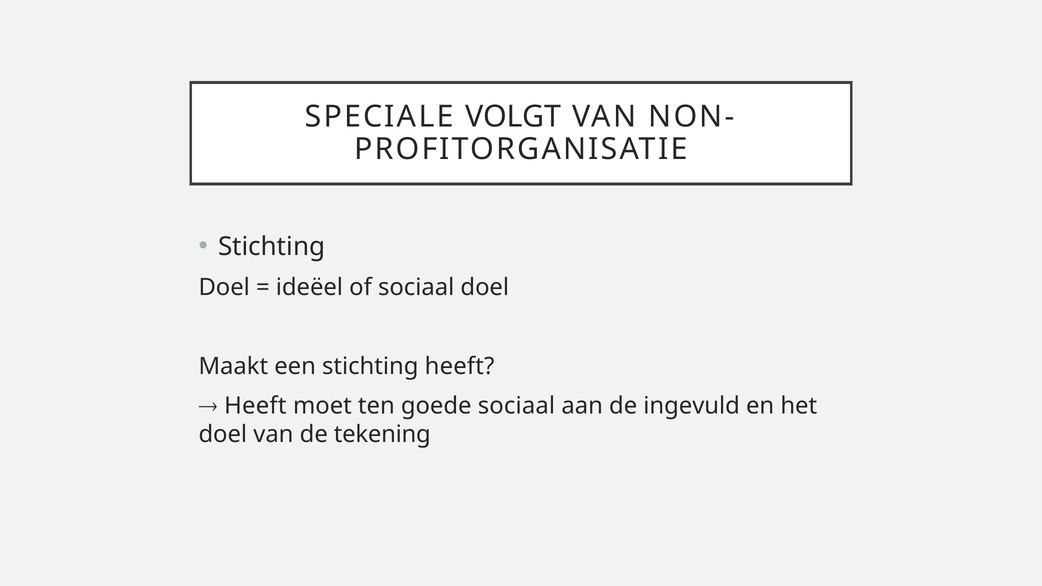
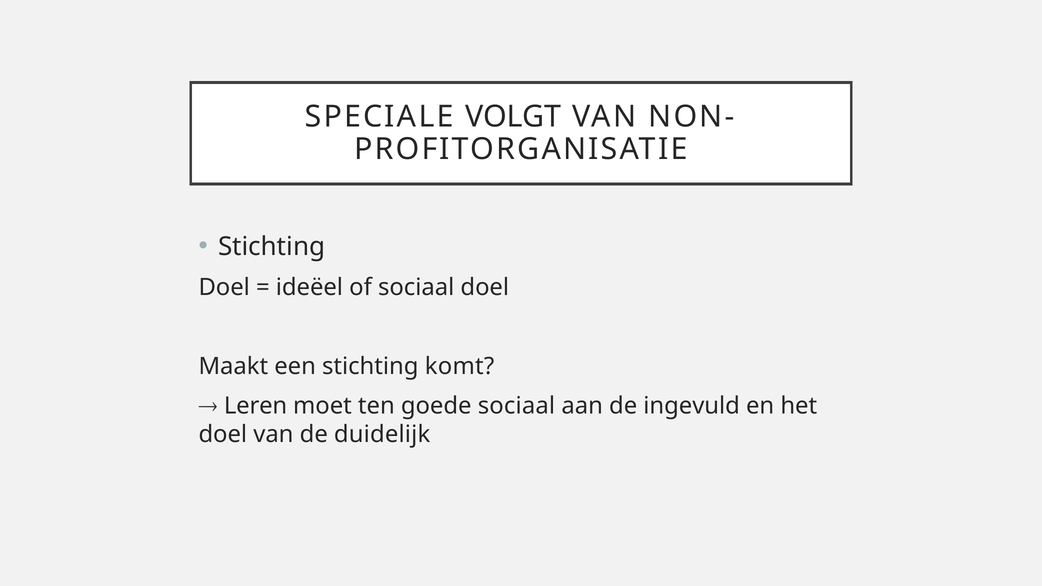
stichting heeft: heeft -> komt (460, 366)
Heeft: Heeft -> Leren (256, 406)
tekening: tekening -> duidelijk (382, 434)
